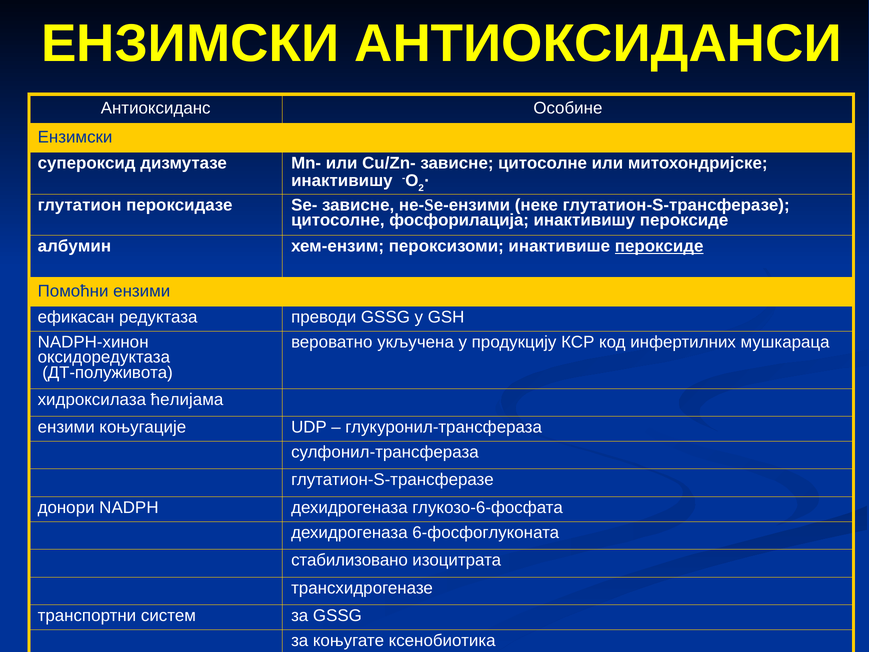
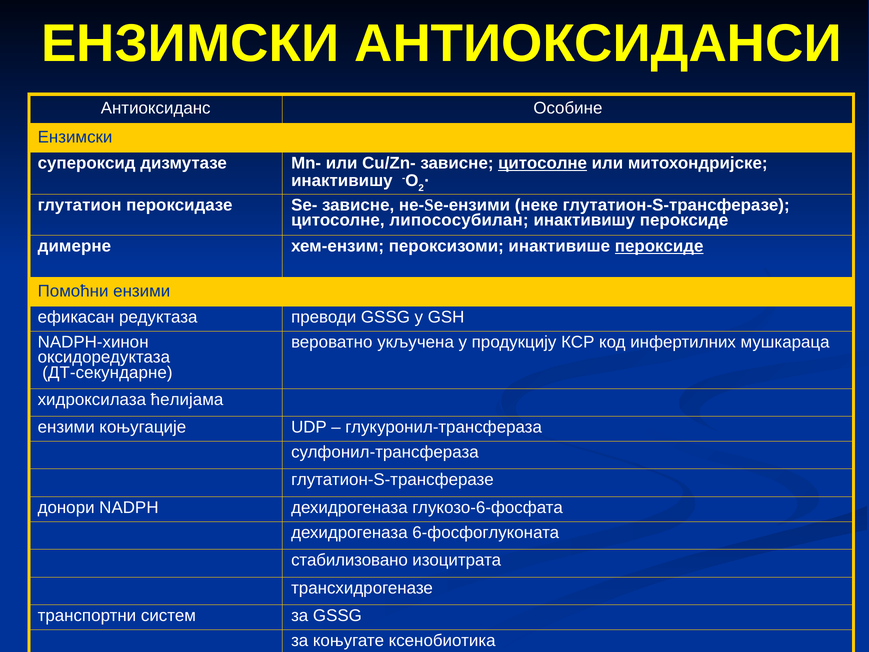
цитосолне underline: none -> present (543, 163)
фосфорилација: фосфорилација -> липососубилан (459, 220)
албумин: албумин -> димерне (74, 246)
ДТ-полуживота: ДТ-полуживота -> ДТ-секундарне (107, 372)
